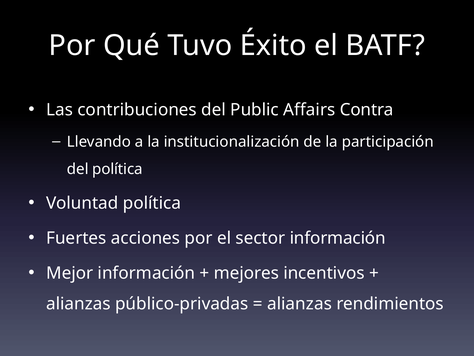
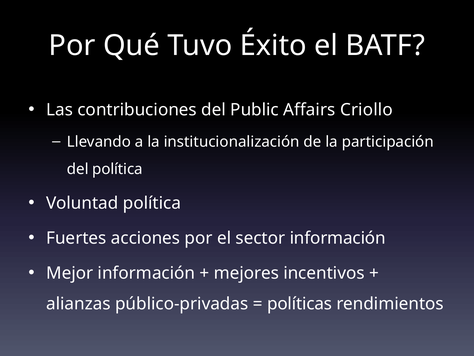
Contra: Contra -> Criollo (366, 110)
alianzas: alianzas -> políticas (300, 304)
